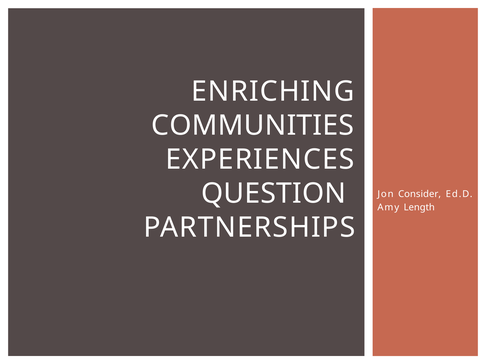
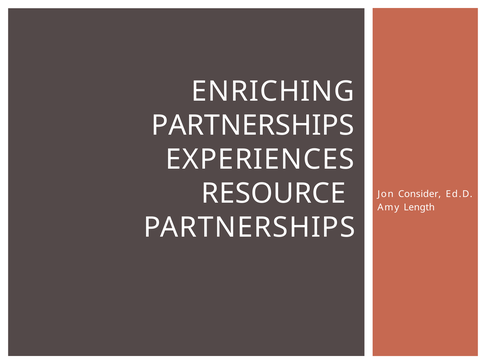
COMMUNITIES: COMMUNITIES -> PARTNERSHIPS (253, 126)
QUESTION: QUESTION -> RESOURCE (274, 194)
